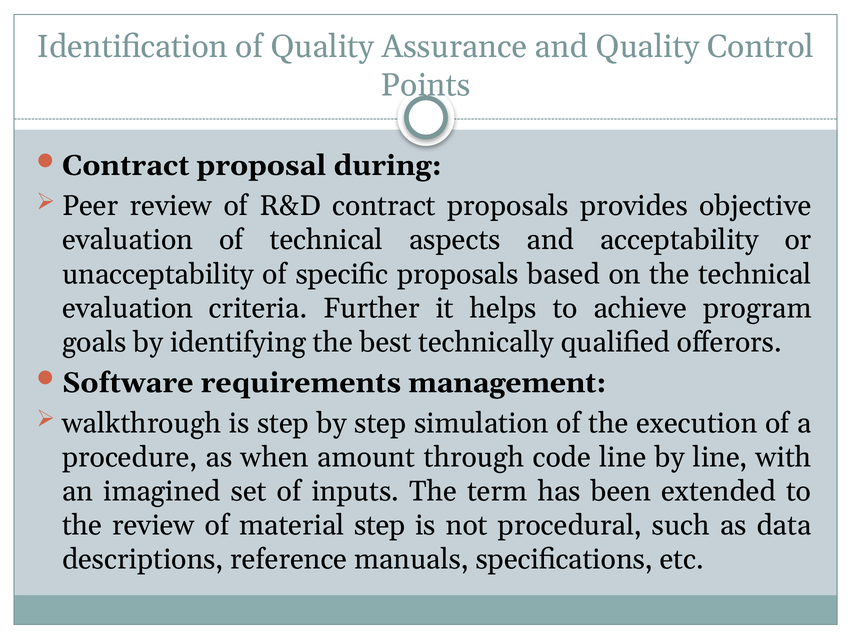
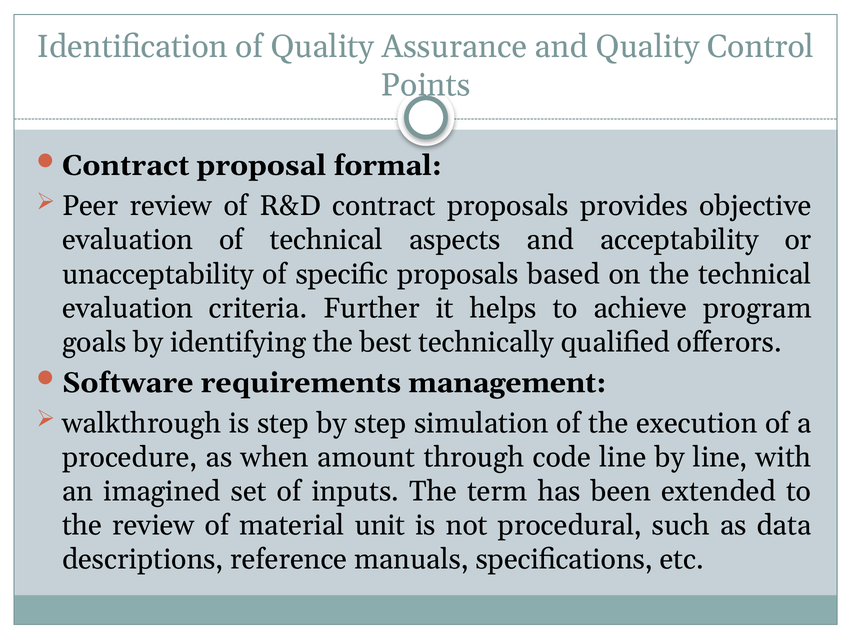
during: during -> formal (388, 166)
material step: step -> unit (380, 526)
